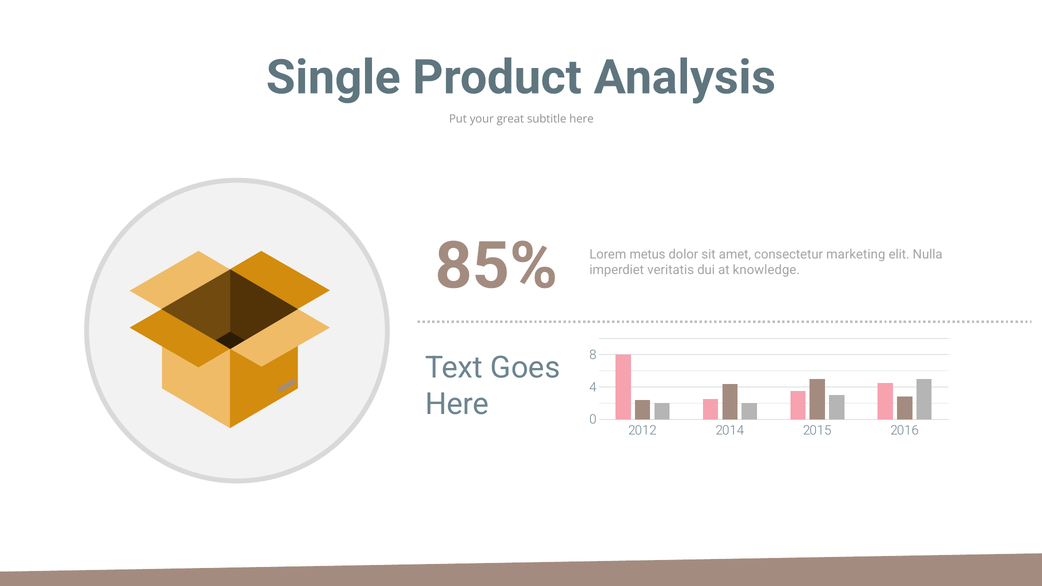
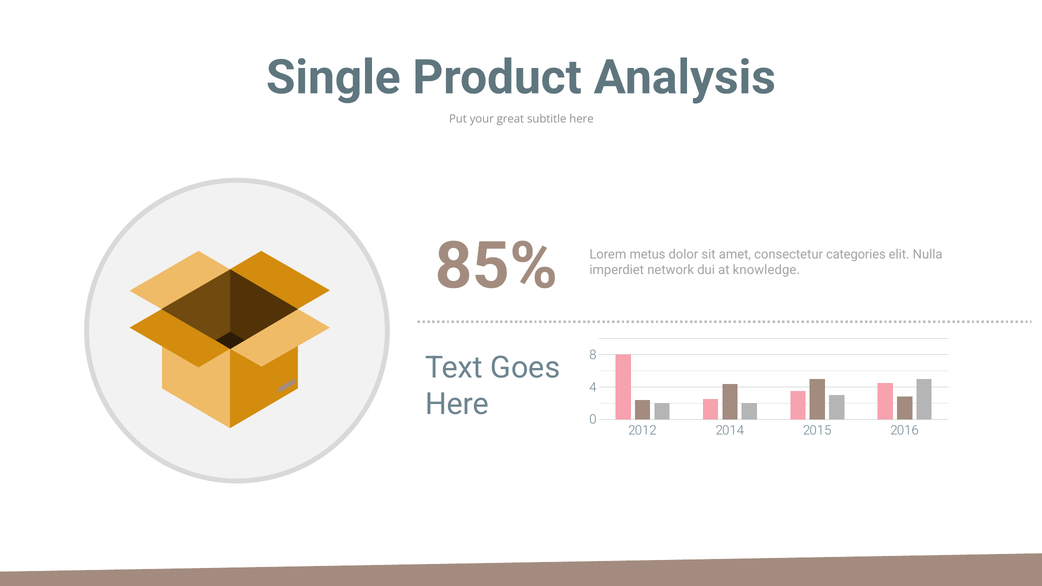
marketing: marketing -> categories (856, 254)
veritatis: veritatis -> network (671, 270)
